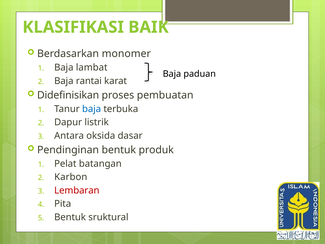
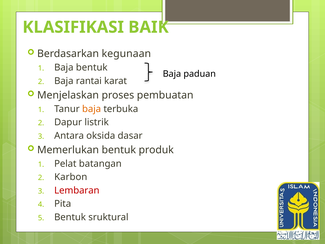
monomer: monomer -> kegunaan (126, 54)
Baja lambat: lambat -> bentuk (92, 68)
Didefinisikan: Didefinisikan -> Menjelaskan (68, 95)
baja colour: blue -> orange (92, 109)
Pendinginan: Pendinginan -> Memerlukan (68, 150)
